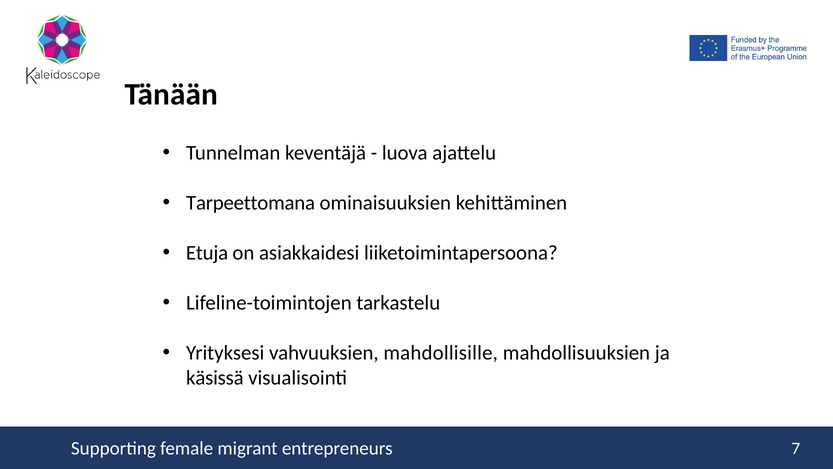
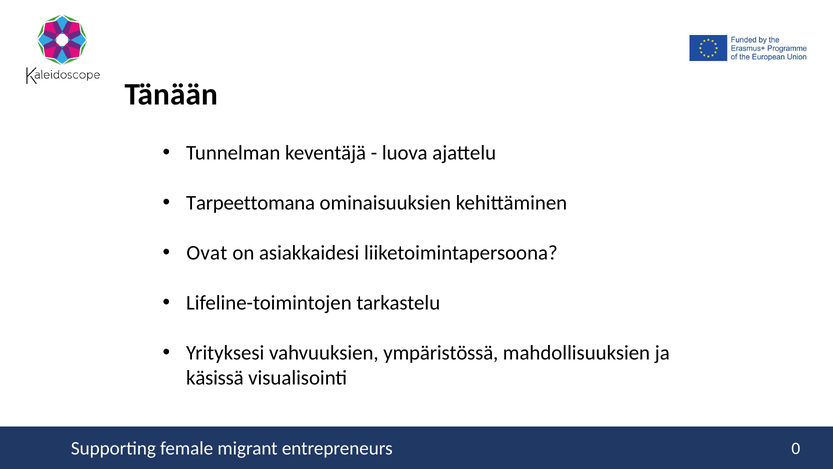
Etuja: Etuja -> Ovat (207, 253)
mahdollisille: mahdollisille -> ympäristössä (441, 353)
7: 7 -> 0 (796, 448)
